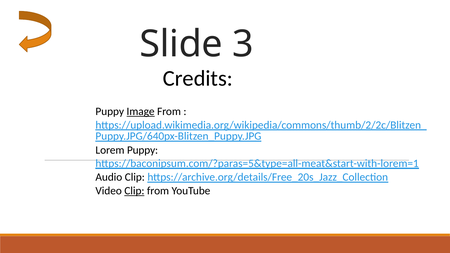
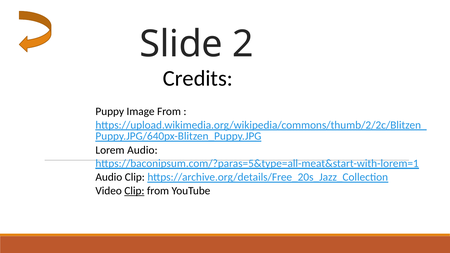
3: 3 -> 2 (243, 44)
Image underline: present -> none (141, 112)
Lorem Puppy: Puppy -> Audio (142, 150)
